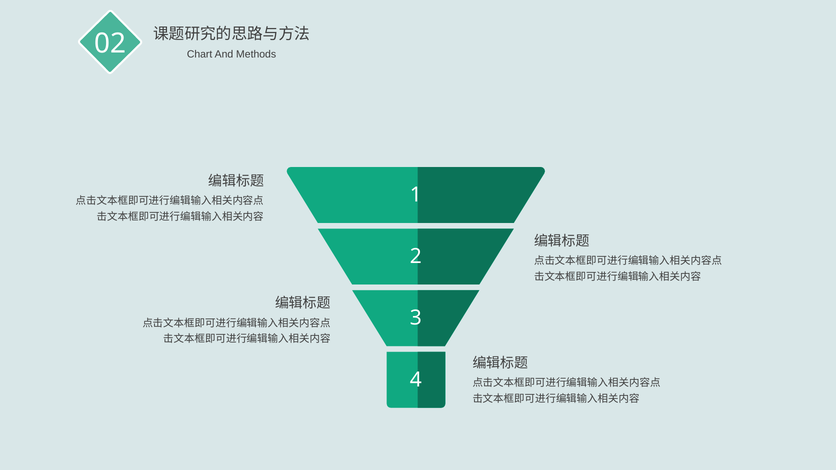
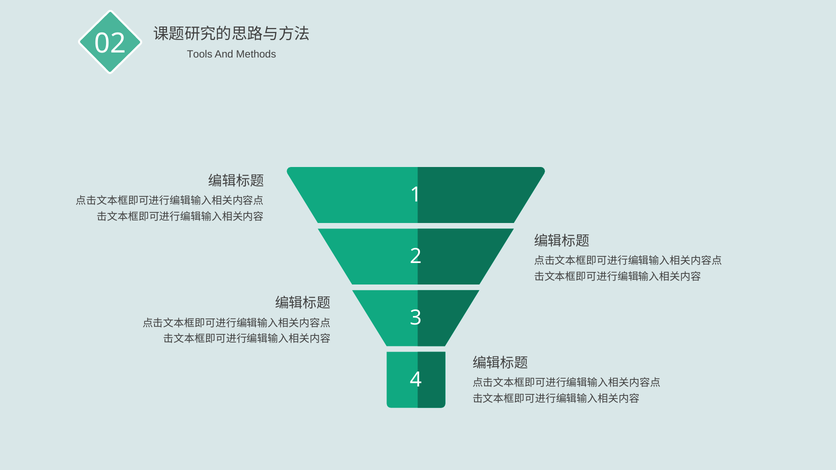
Chart: Chart -> Tools (200, 54)
